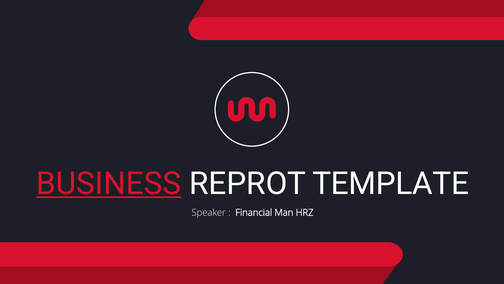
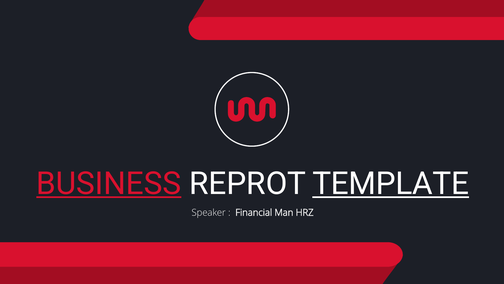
TEMPLATE underline: none -> present (391, 183)
